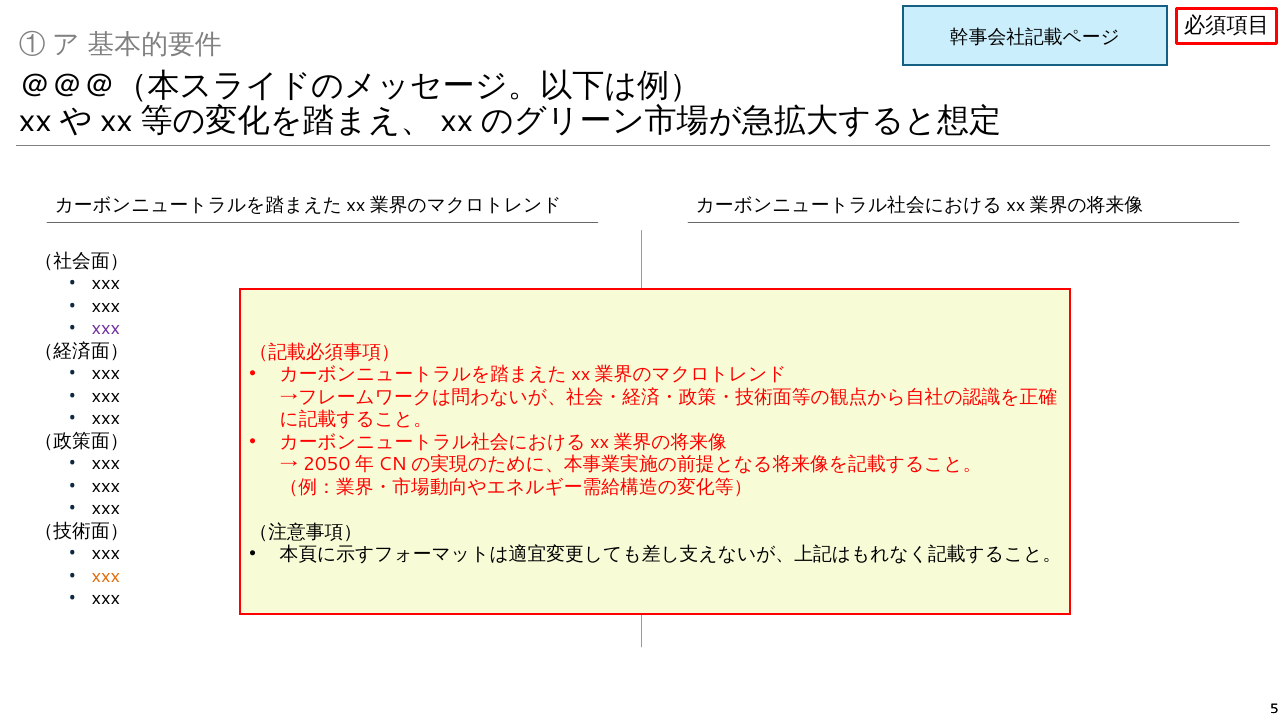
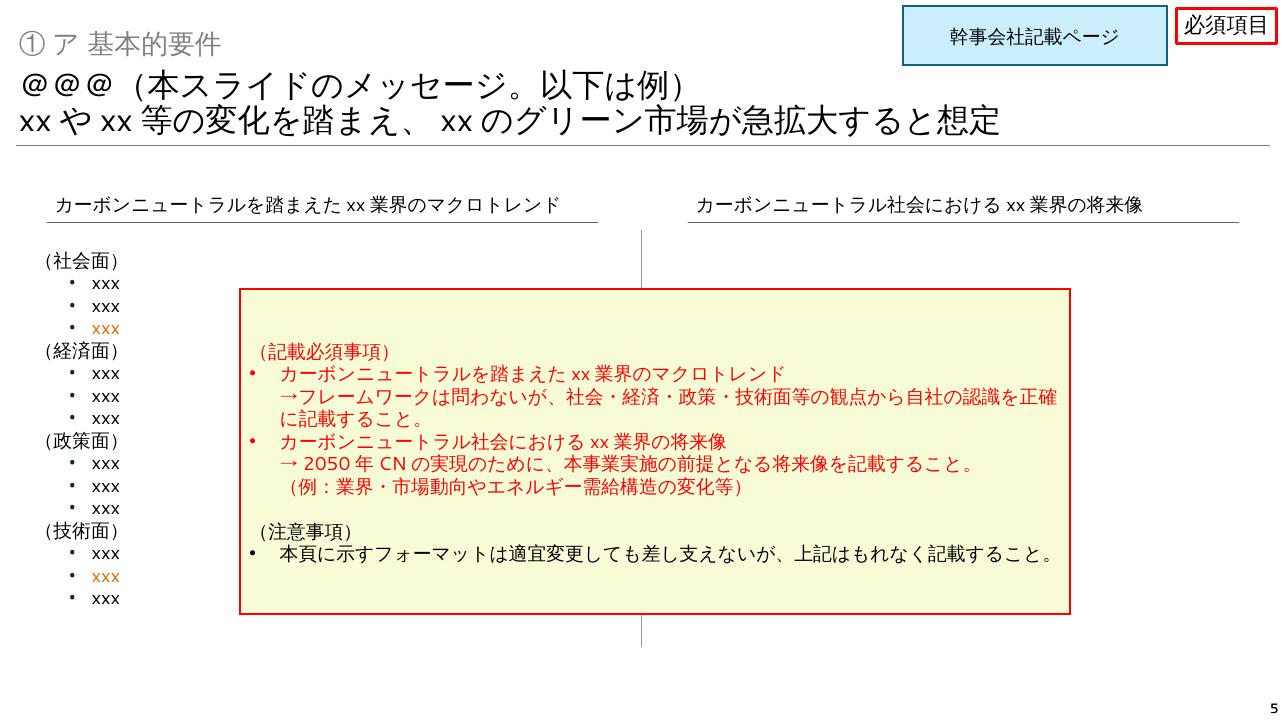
xxx colour: purple -> orange (106, 329)
